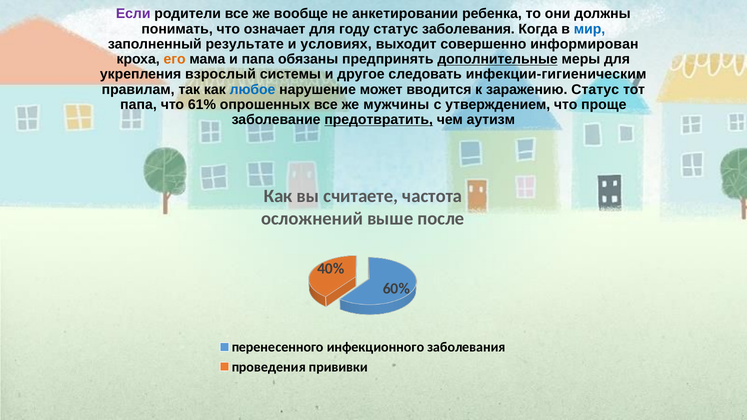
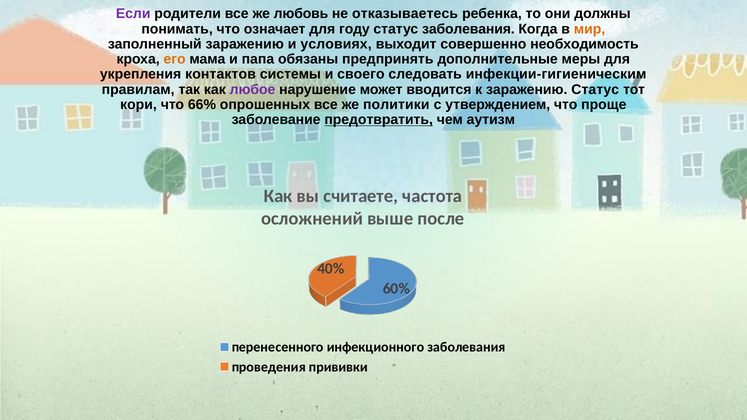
вообще: вообще -> любовь (301, 14)
анкетировании: анкетировании -> отказываетесь (405, 14)
мир colour: blue -> orange (590, 29)
заполненный результате: результате -> заражению (245, 44)
информирован: информирован -> необходимость (584, 44)
дополнительные underline: present -> none (498, 59)
взрослый: взрослый -> контактов (221, 74)
другое: другое -> своего (361, 74)
любое colour: blue -> purple (253, 89)
папа: папа -> кори (138, 105)
61%: 61% -> 66% (202, 105)
мужчины: мужчины -> политики (396, 105)
